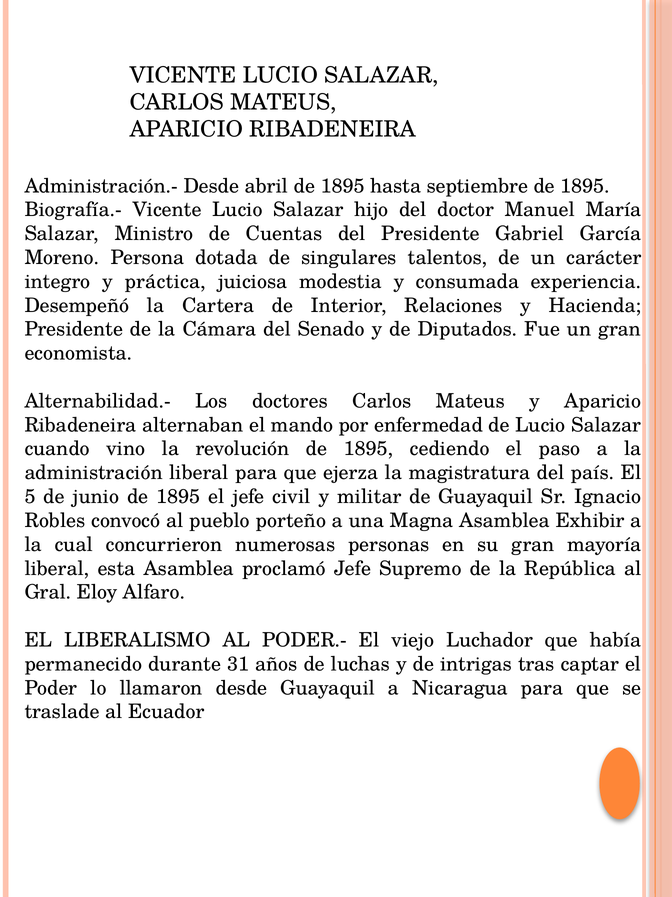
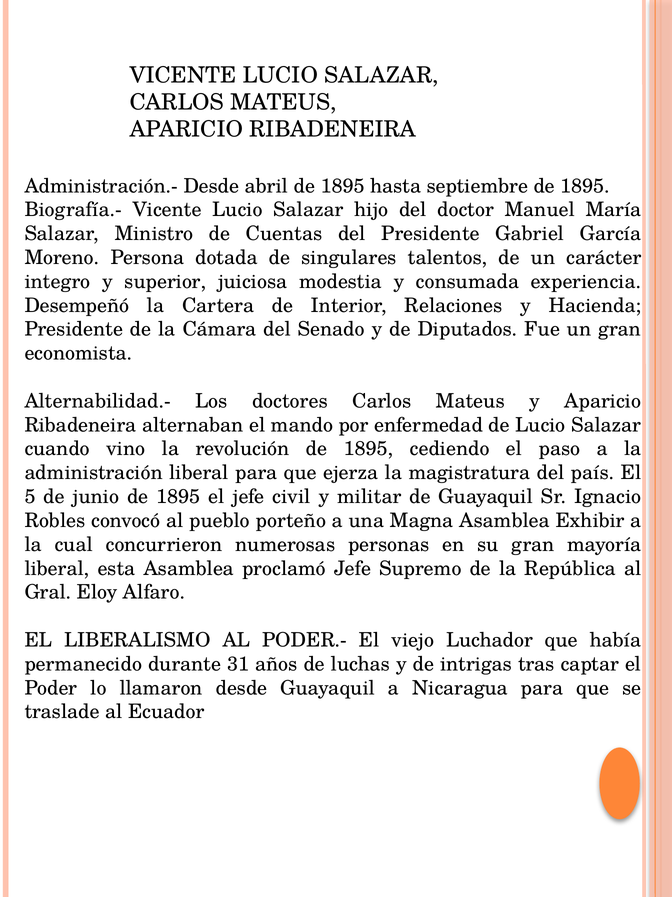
práctica: práctica -> superior (165, 281)
